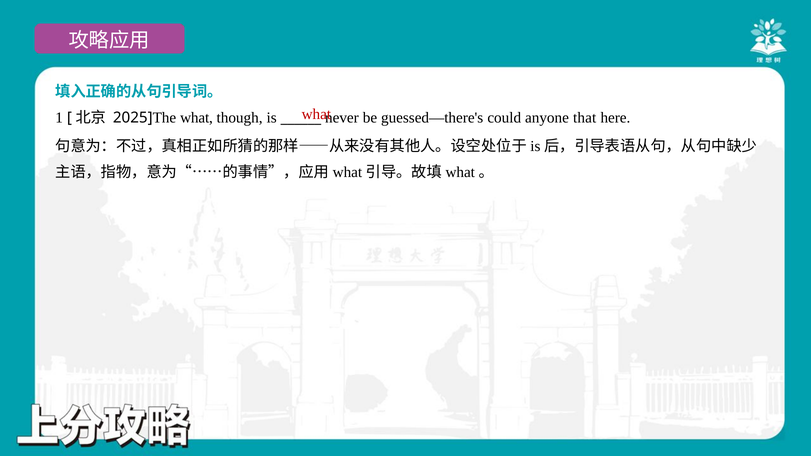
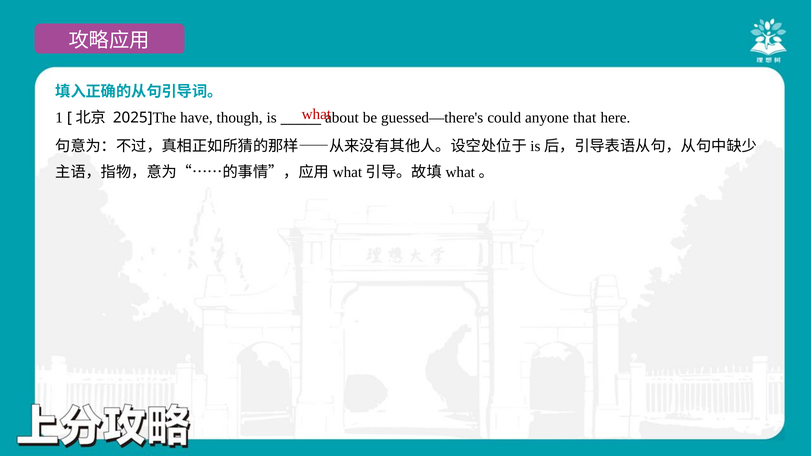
what: what -> have (196, 118)
never: never -> about (342, 118)
